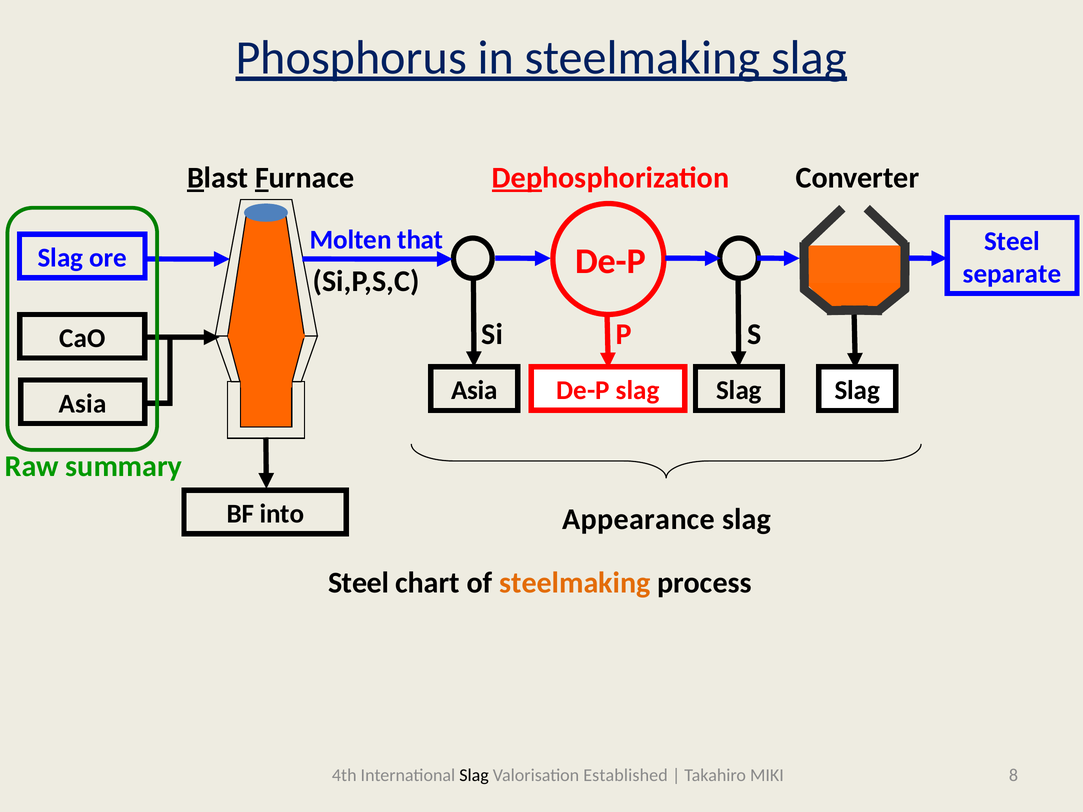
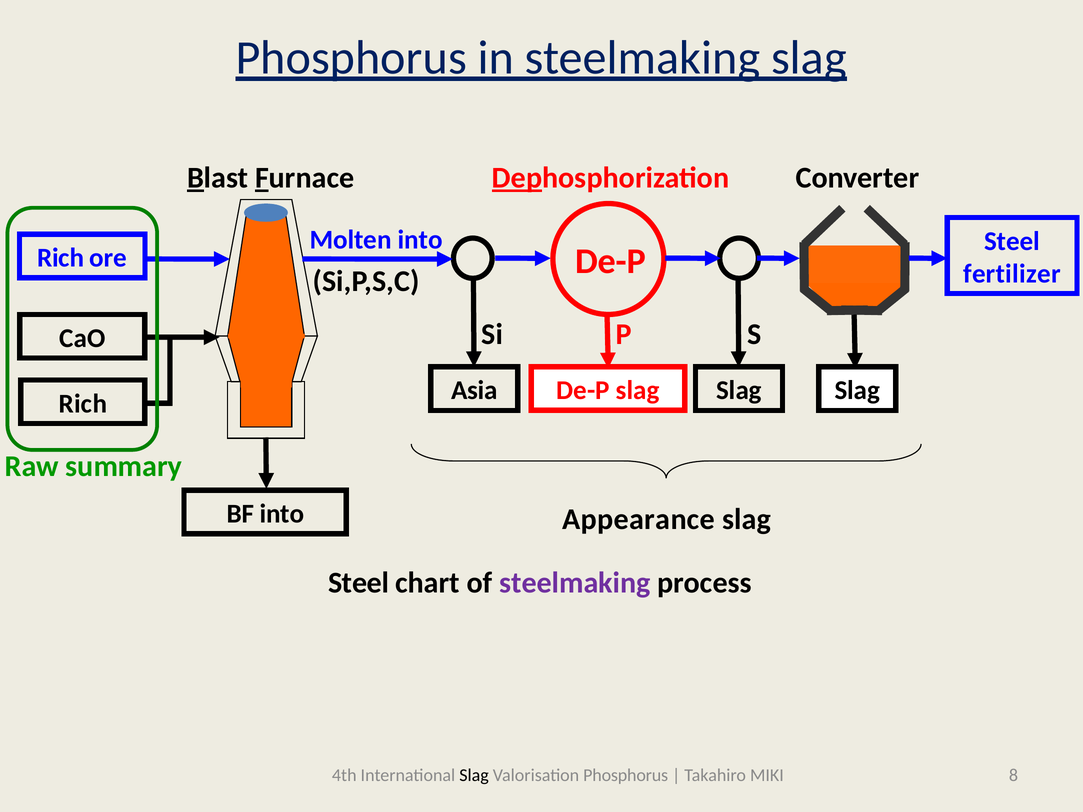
Molten that: that -> into (420, 240)
Slag: Slag -> Rich (61, 258)
separate: separate -> fertilizer (1012, 274)
Asia: Asia -> Rich (83, 404)
steelmaking colour: orange -> purple (575, 583)
Valorisation Established: Established -> Phosphorus (626, 776)
